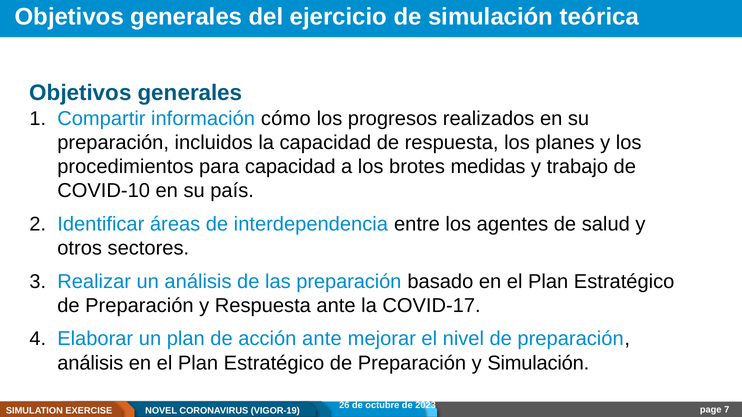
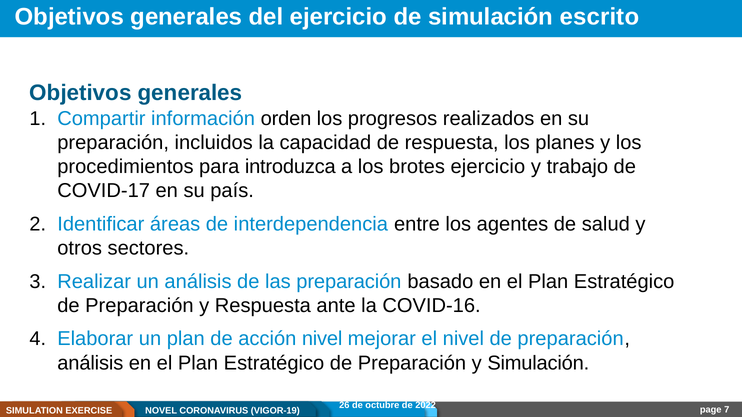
teórica: teórica -> escrito (599, 17)
cómo: cómo -> orden (286, 119)
para capacidad: capacidad -> introduzca (290, 167)
brotes medidas: medidas -> ejercicio (488, 167)
COVID-10: COVID-10 -> COVID-17 (104, 191)
COVID-17: COVID-17 -> COVID-16 (432, 306)
acción ante: ante -> nivel (322, 339)
2023: 2023 -> 2022 (426, 405)
